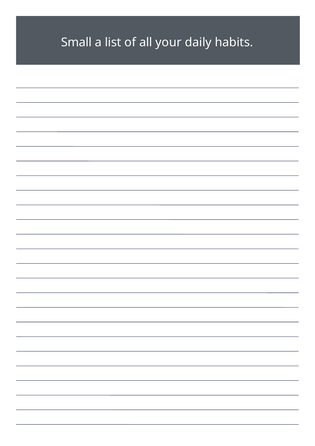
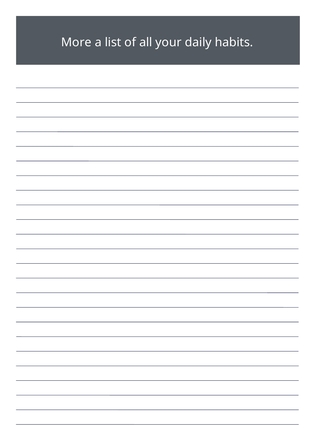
Small: Small -> More (76, 42)
